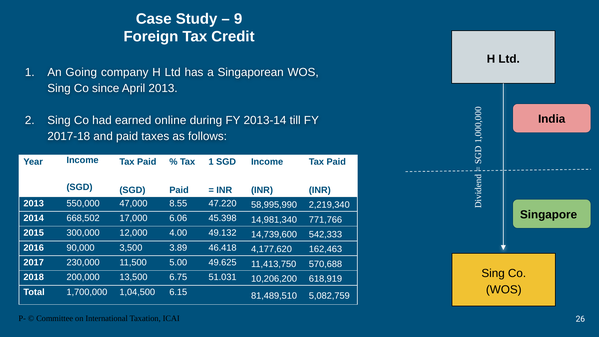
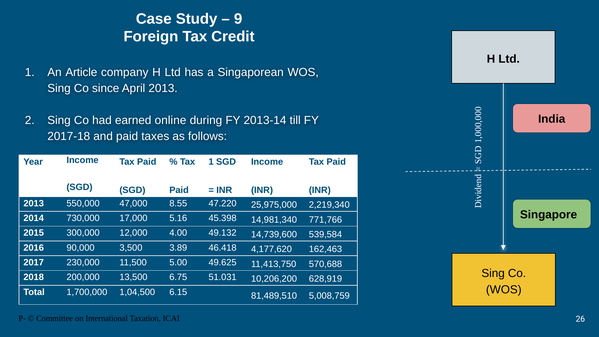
Going: Going -> Article (81, 72)
58,995,990: 58,995,990 -> 25,975,000 (274, 205)
668,502: 668,502 -> 730,000 (83, 218)
6.06: 6.06 -> 5.16 (178, 218)
542,333: 542,333 -> 539,584 (325, 234)
618,919: 618,919 -> 628,919 (325, 279)
5,082,759: 5,082,759 -> 5,008,759 (329, 296)
